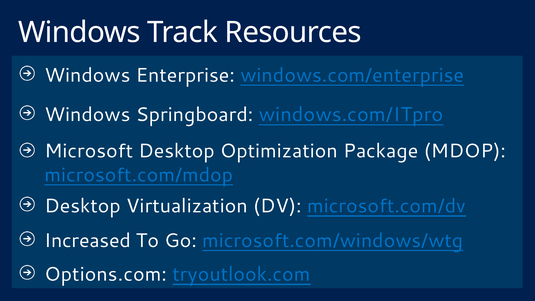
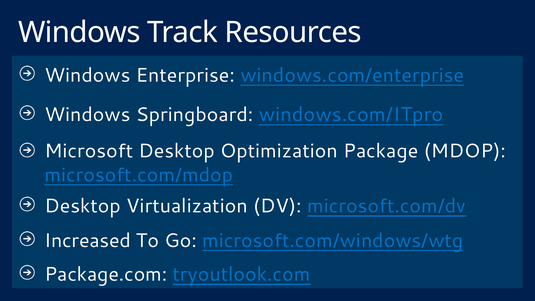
Options.com: Options.com -> Package.com (106, 274)
